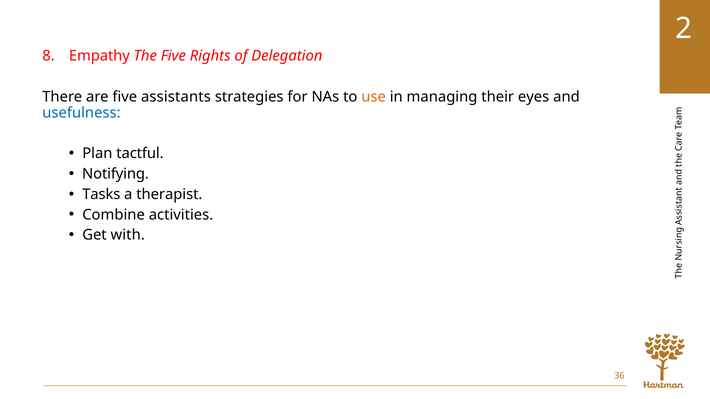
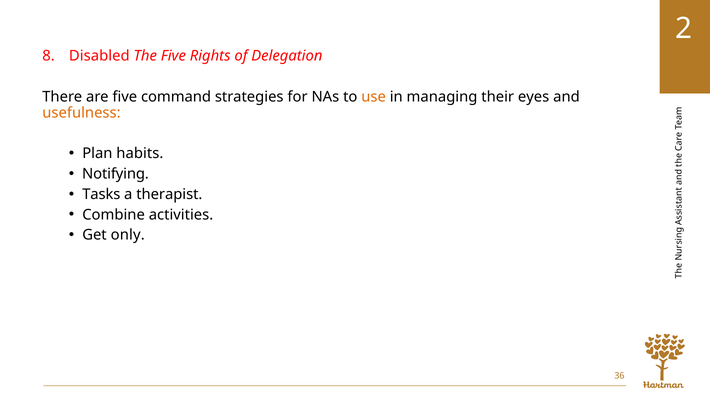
Empathy: Empathy -> Disabled (99, 56)
assistants: assistants -> command (176, 97)
usefulness colour: blue -> orange (81, 113)
tactful: tactful -> habits (140, 154)
with: with -> only (128, 235)
